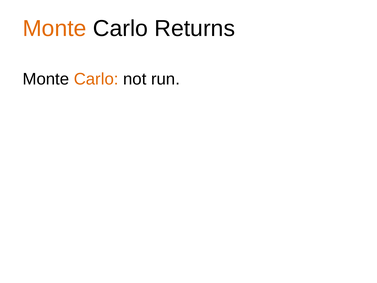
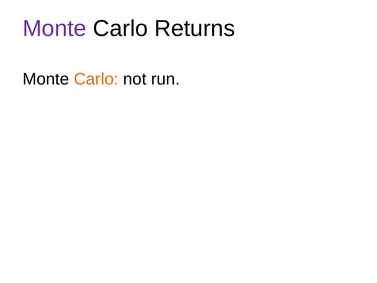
Monte colour: orange -> purple (55, 29)
